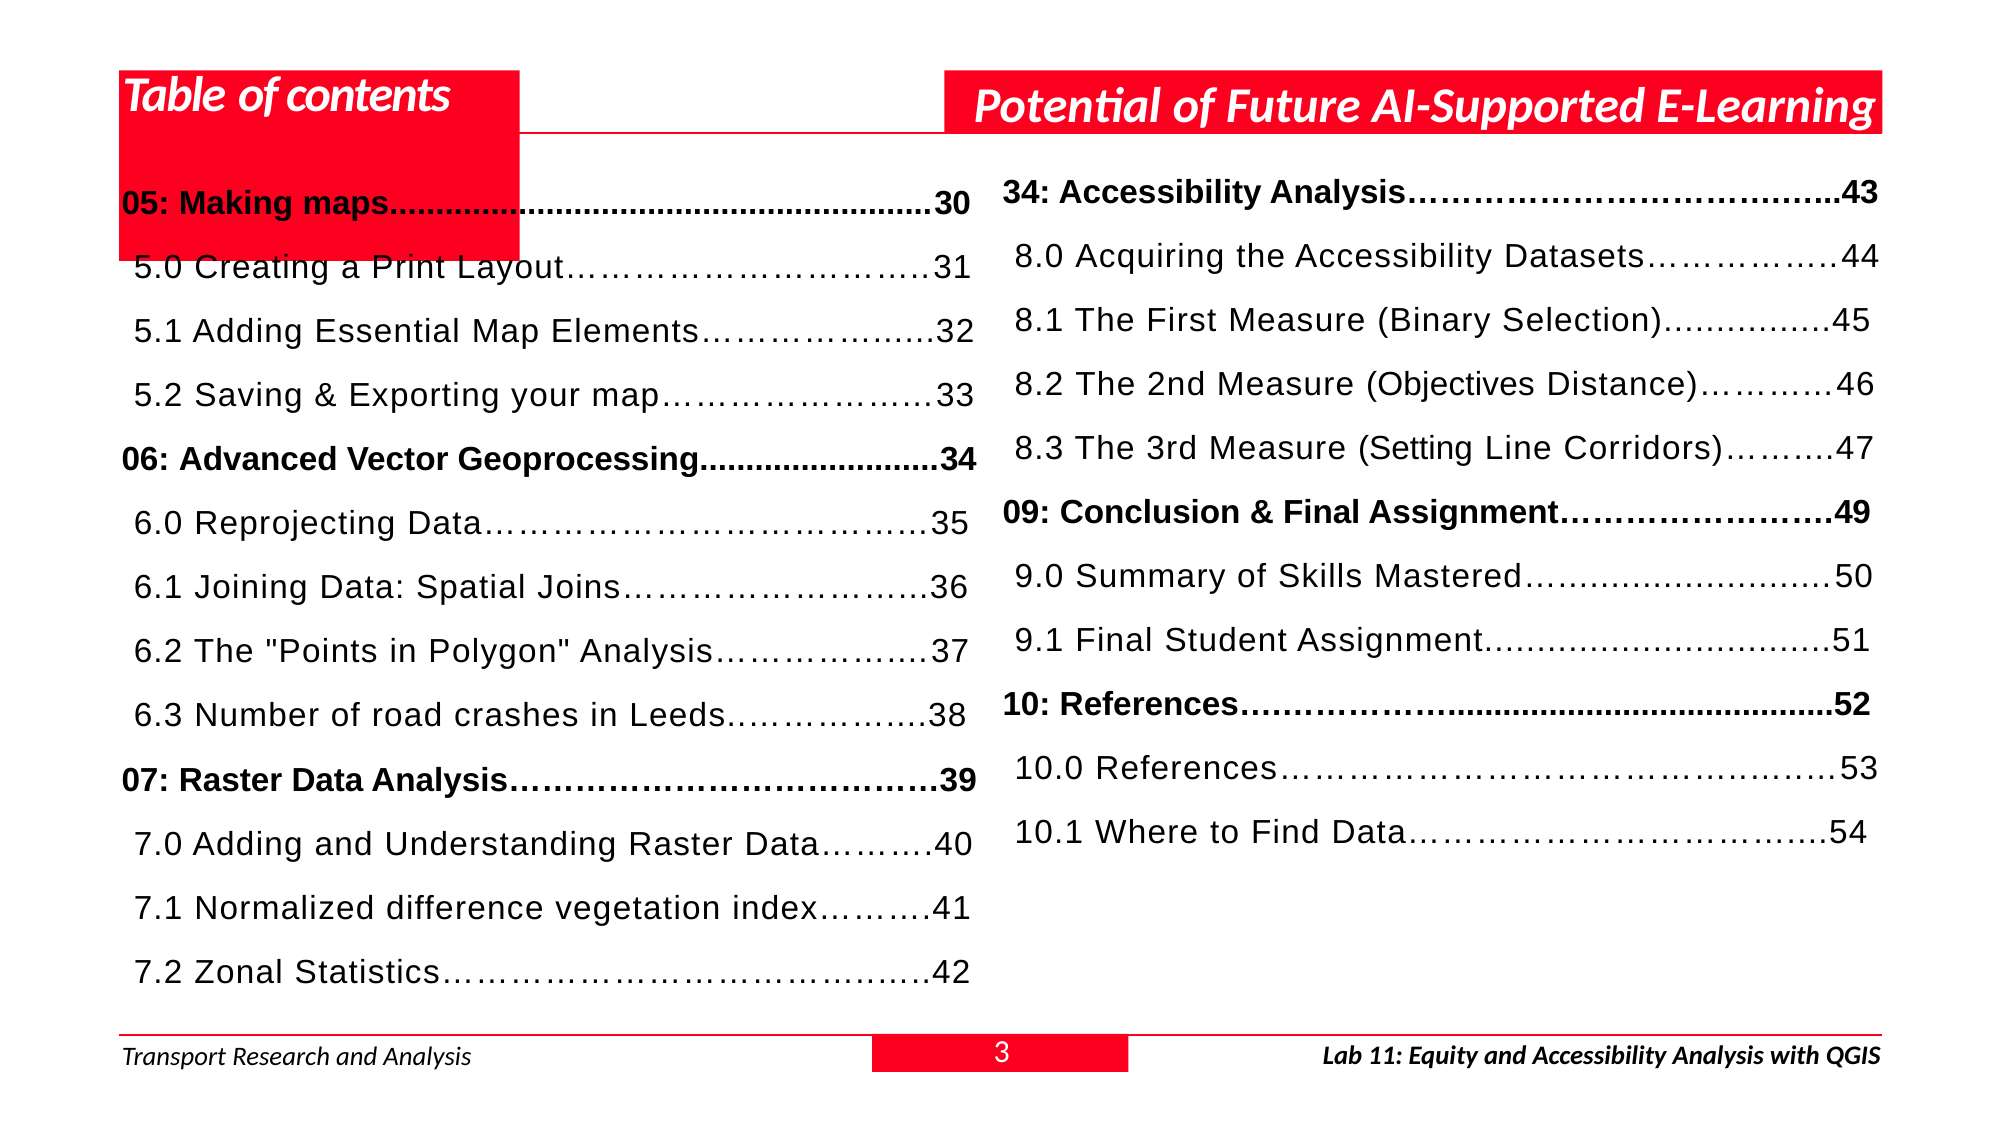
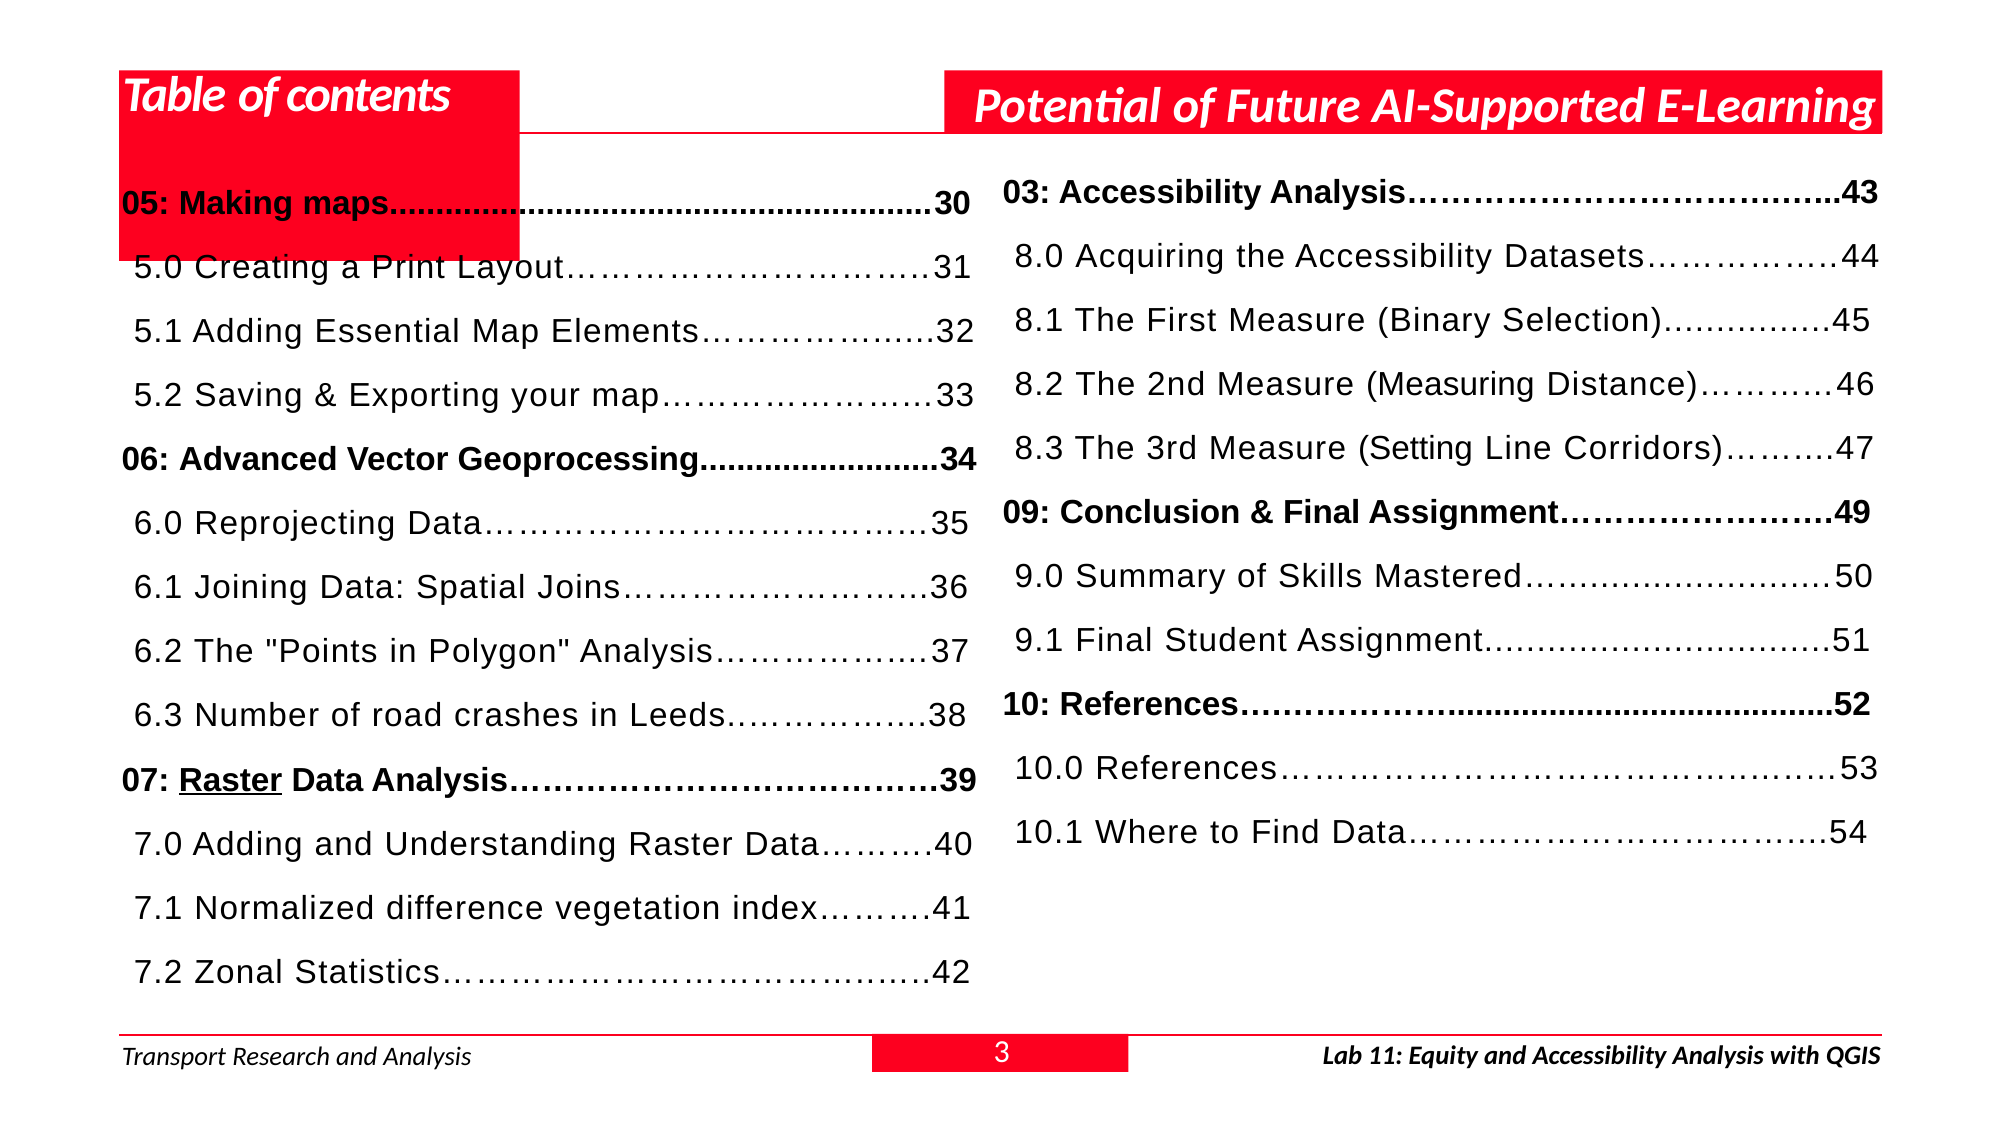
34: 34 -> 03 (1027, 192)
Objectives: Objectives -> Measuring (1450, 384)
Raster underline: none -> present (231, 780)
